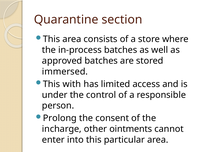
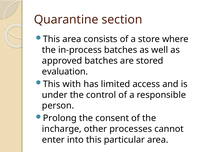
immersed: immersed -> evaluation (65, 72)
ointments: ointments -> processes (131, 129)
